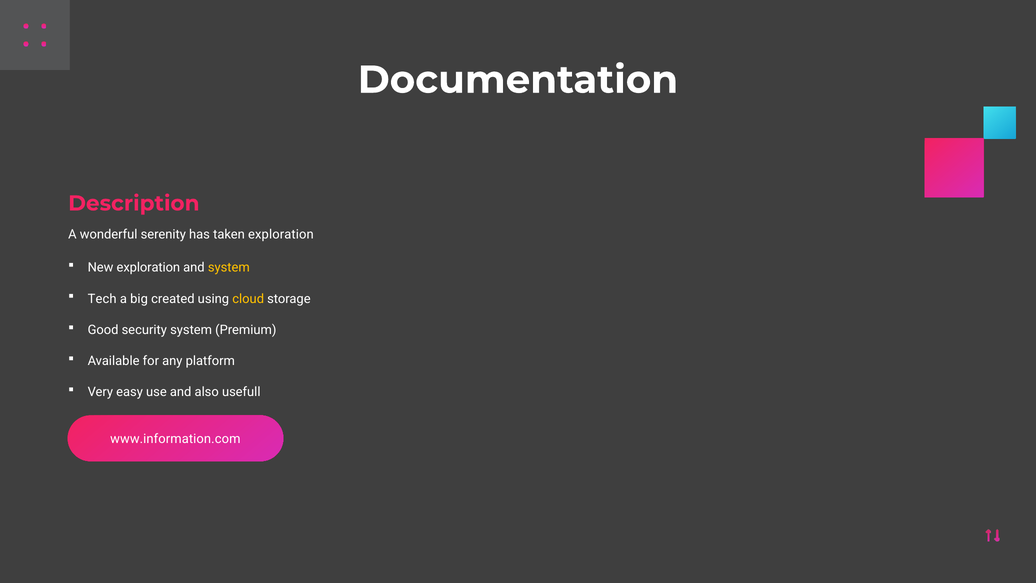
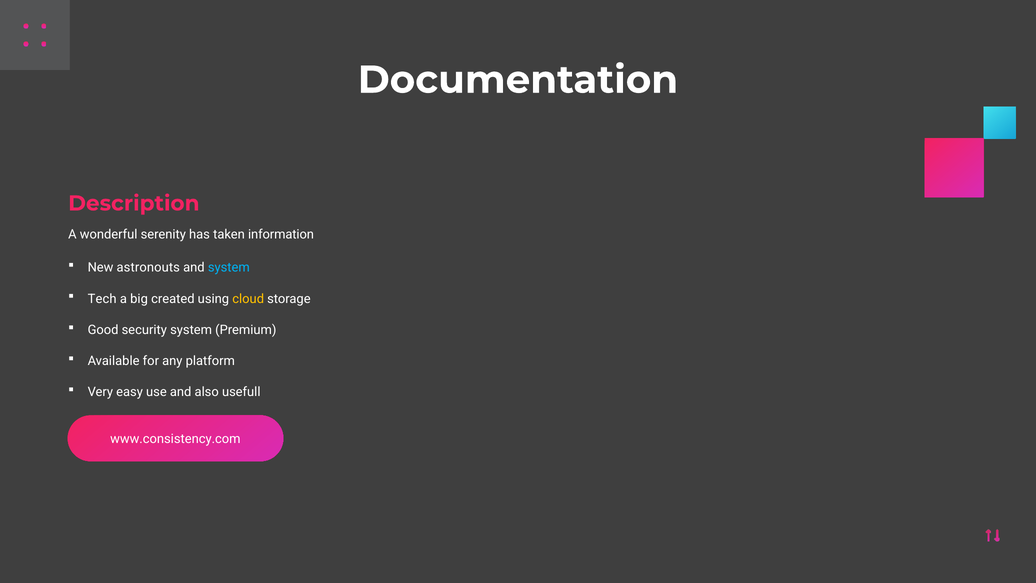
taken exploration: exploration -> information (281, 234)
New exploration: exploration -> astronouts (148, 268)
system colour: yellow -> light blue (229, 268)
www.information.com: www.information.com -> www.consistency.com (175, 439)
